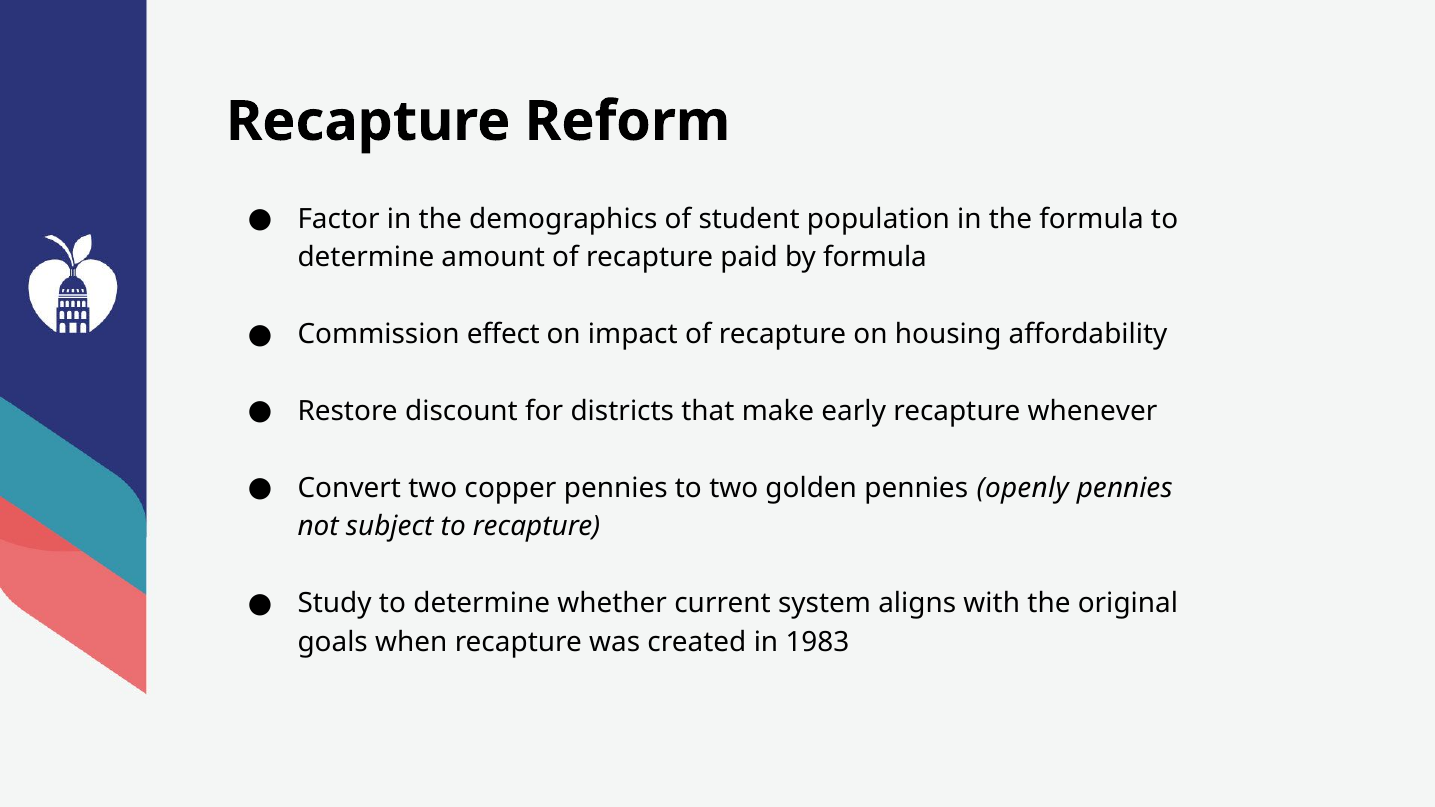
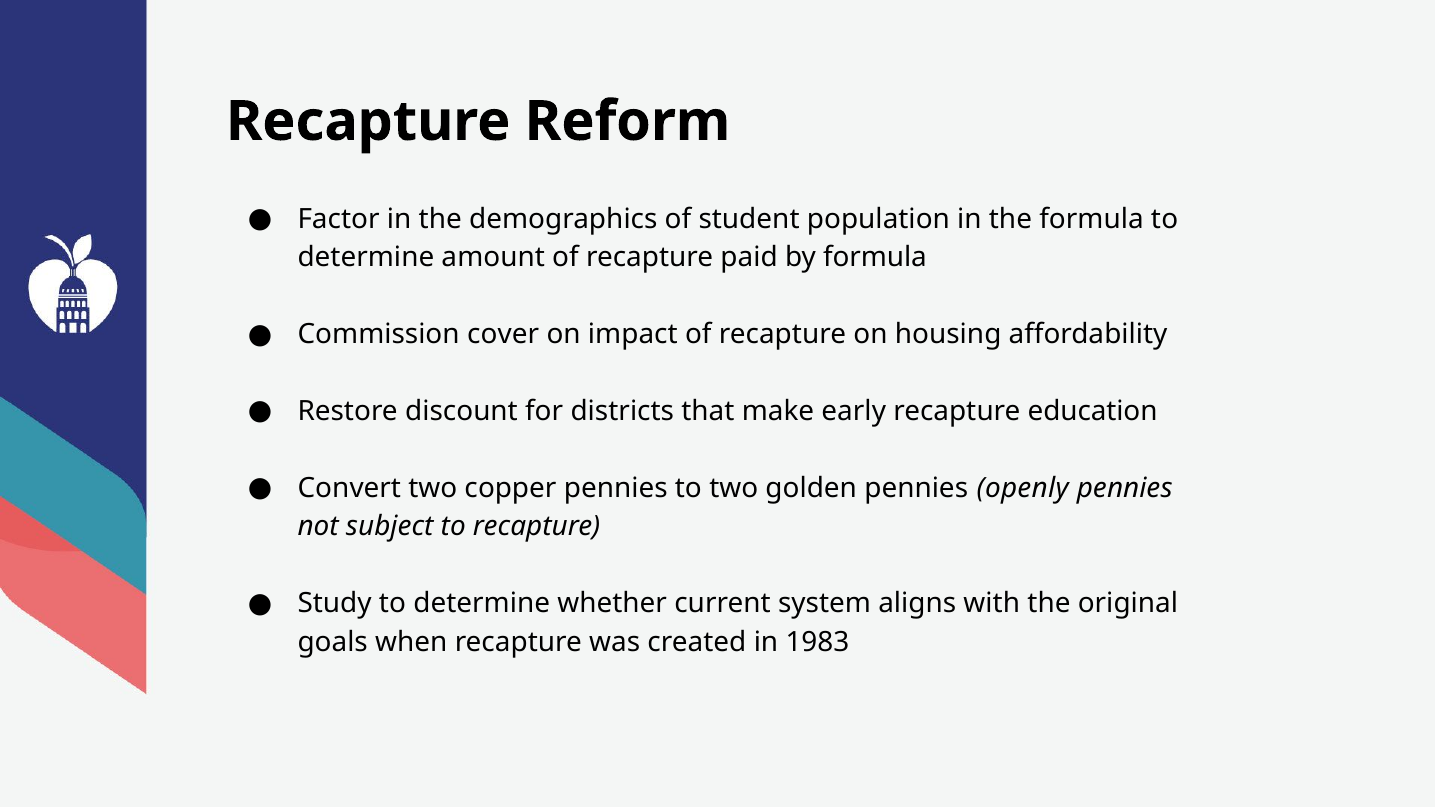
effect: effect -> cover (503, 334)
whenever: whenever -> education (1093, 411)
